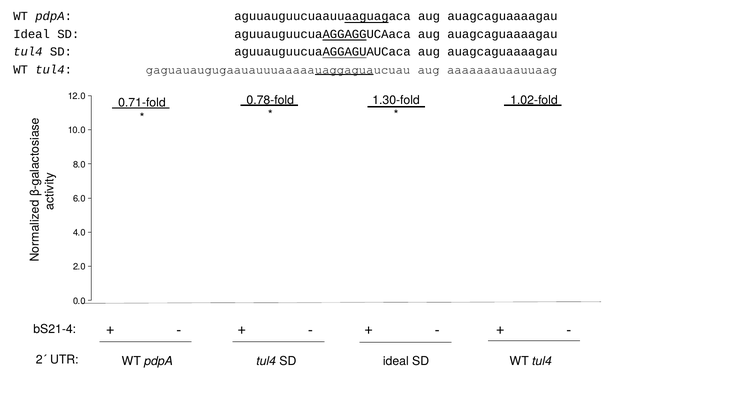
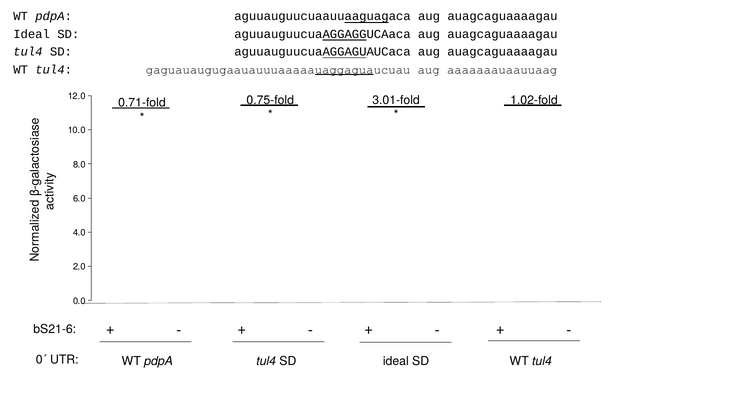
0.78-fold: 0.78-fold -> 0.75-fold (270, 100)
1.30-fold: 1.30-fold -> 3.01-fold (396, 100)
bS21-4: bS21-4 -> bS21-6 (55, 329)
2´: 2´ -> 0´ (41, 359)
